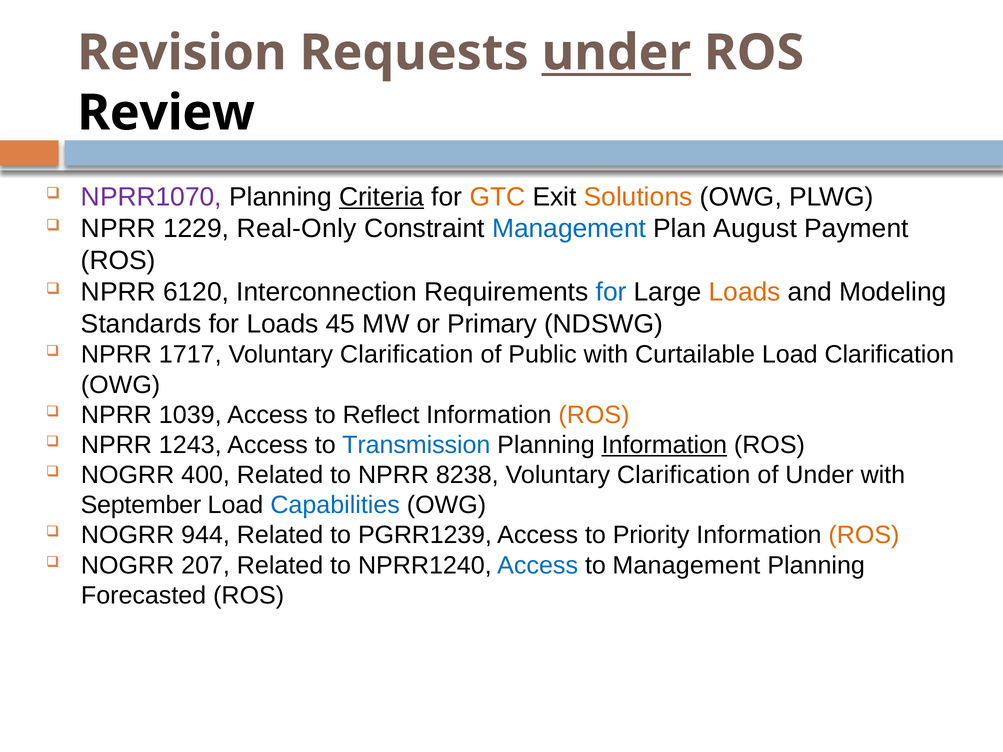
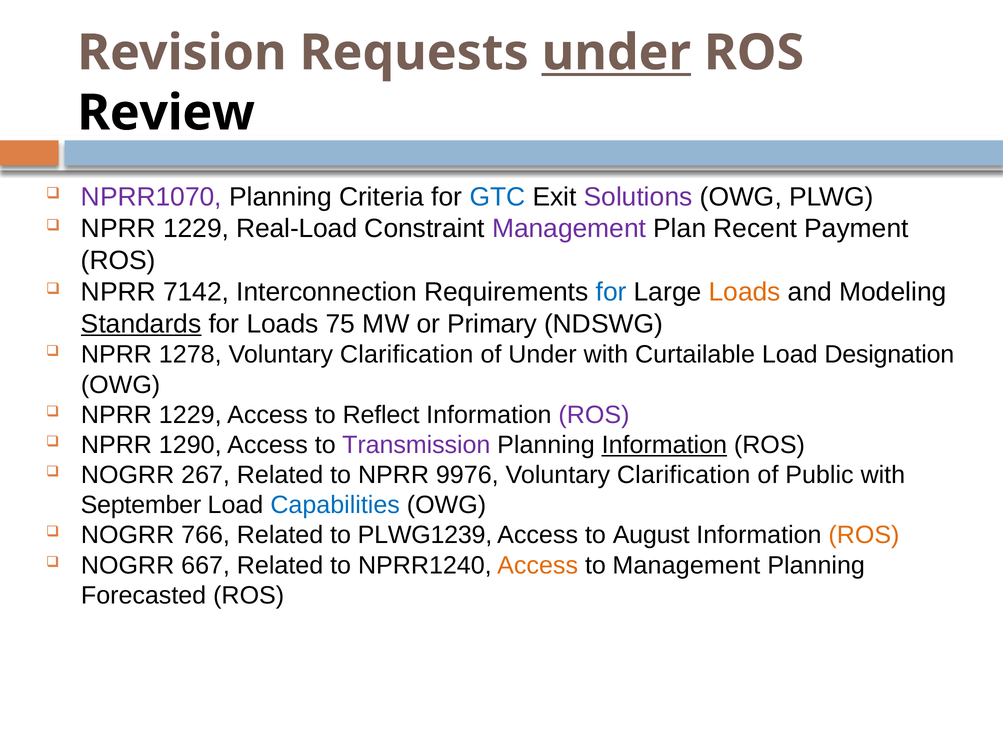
Criteria underline: present -> none (382, 197)
GTC colour: orange -> blue (497, 197)
Solutions colour: orange -> purple (638, 197)
Real-Only: Real-Only -> Real-Load (297, 229)
Management colour: blue -> purple (569, 229)
August: August -> Recent (755, 229)
6120: 6120 -> 7142 (196, 292)
Standards underline: none -> present (141, 324)
45: 45 -> 75 (340, 324)
1717: 1717 -> 1278 (190, 355)
of Public: Public -> Under (543, 355)
Load Clarification: Clarification -> Designation (889, 355)
1039: 1039 -> 1229 (190, 415)
ROS colour: orange -> purple (594, 415)
1243: 1243 -> 1290 (190, 445)
Transmission colour: blue -> purple (416, 445)
400: 400 -> 267 (206, 475)
8238: 8238 -> 9976 (467, 475)
of Under: Under -> Public (819, 475)
944: 944 -> 766 (206, 535)
PGRR1239: PGRR1239 -> PLWG1239 (425, 535)
Priority: Priority -> August (651, 535)
207: 207 -> 667 (206, 565)
Access colour: blue -> orange (538, 565)
